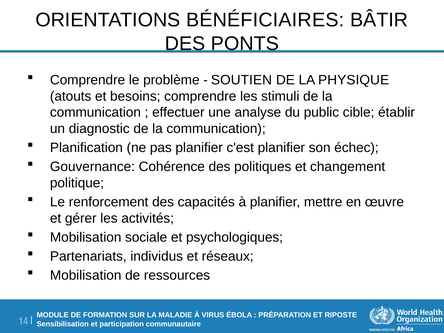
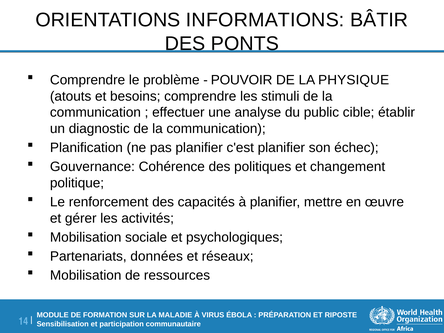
BÉNÉFICIAIRES: BÉNÉFICIAIRES -> INFORMATIONS (265, 20)
SOUTIEN: SOUTIEN -> POUVOIR (242, 80)
individus: individus -> données (157, 256)
